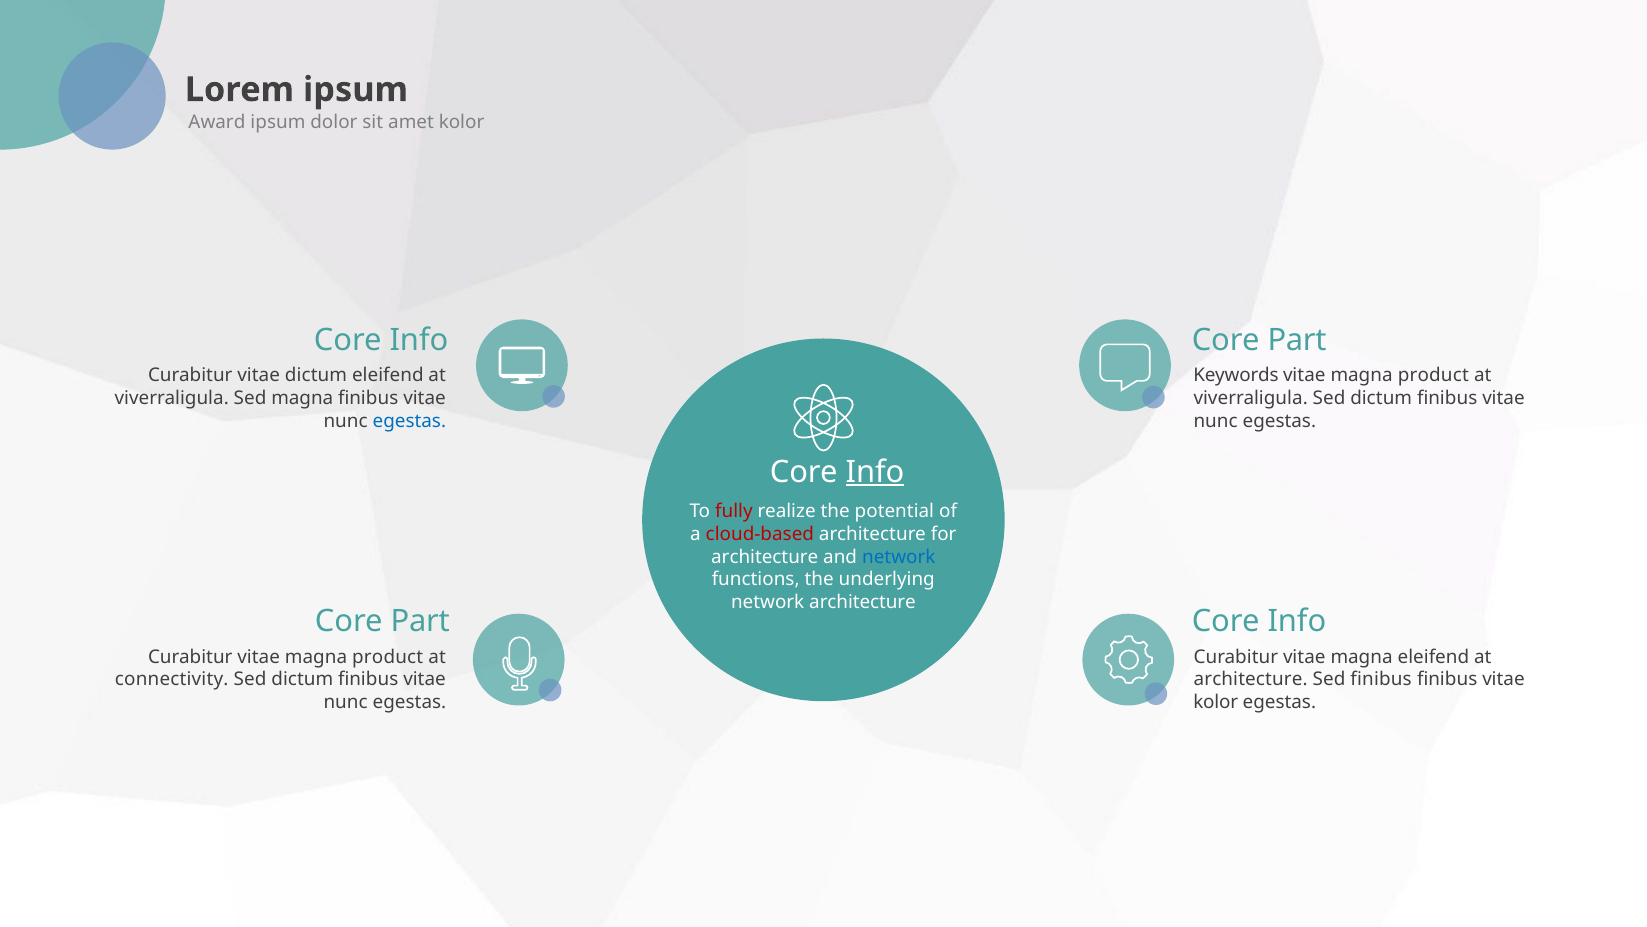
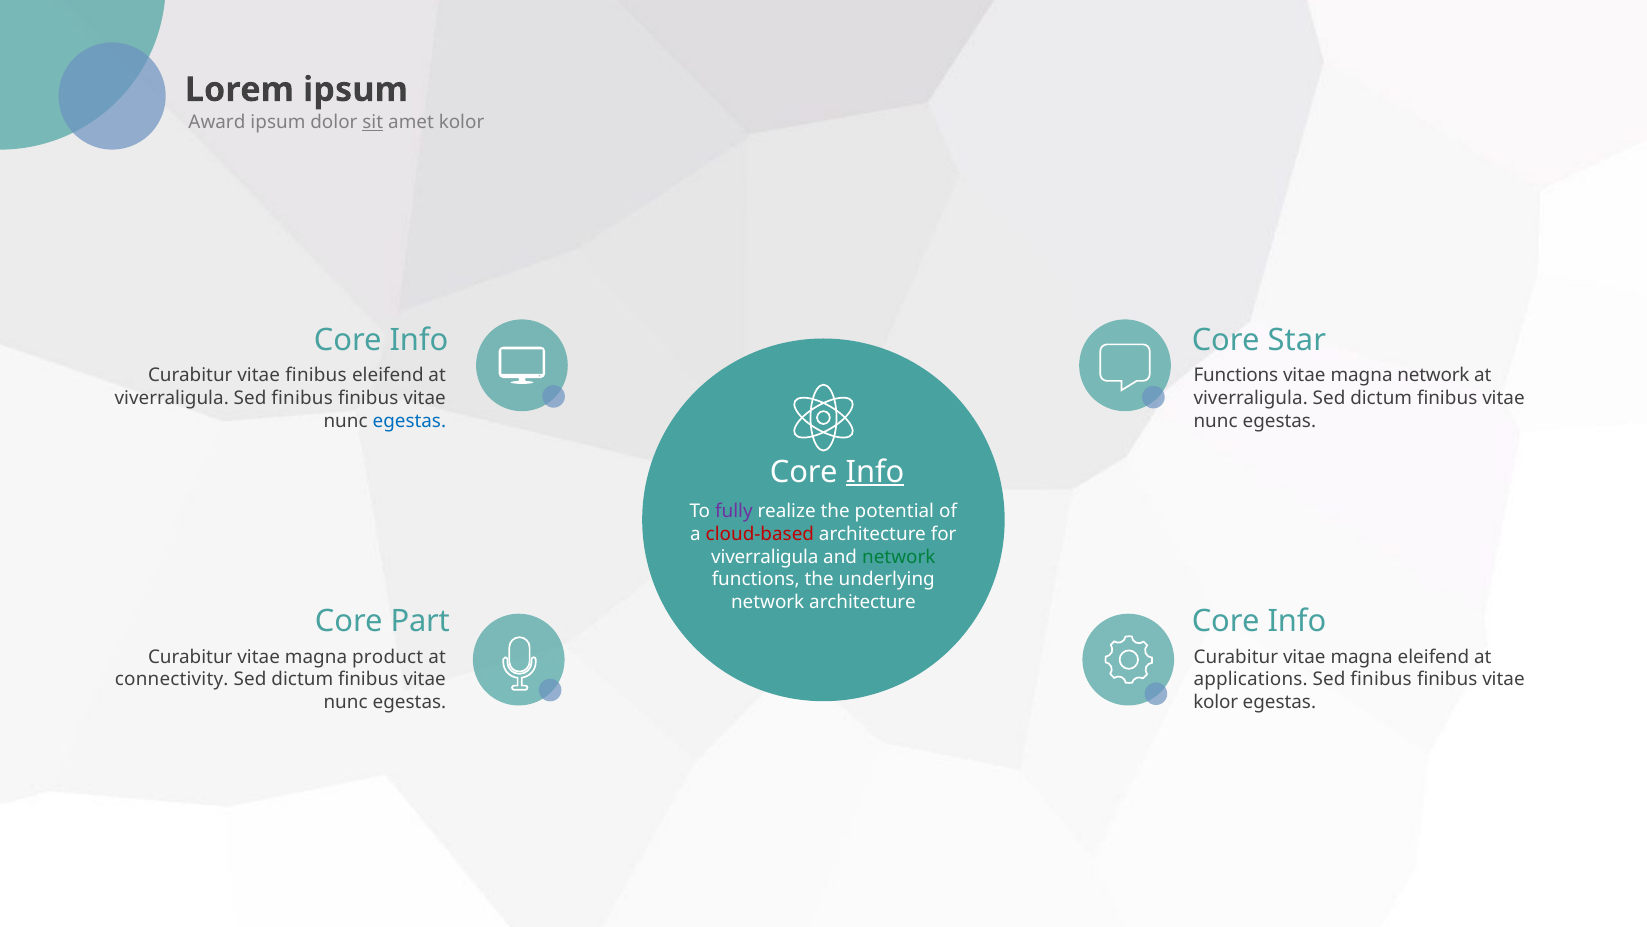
sit underline: none -> present (373, 122)
Part: Part -> Star (1297, 340)
vitae dictum: dictum -> finibus (316, 375)
Keywords: Keywords -> Functions (1236, 375)
product: product -> network (1433, 375)
viverraligula Sed magna: magna -> finibus (302, 398)
fully colour: red -> purple (734, 511)
architecture: architecture -> viverraligula (765, 556)
network colour: blue -> green (899, 556)
architecture: architecture -> applications (1251, 679)
